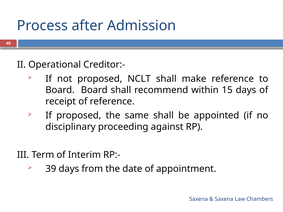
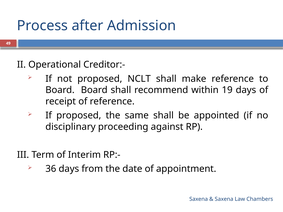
15: 15 -> 19 (227, 90)
39: 39 -> 36 (51, 169)
